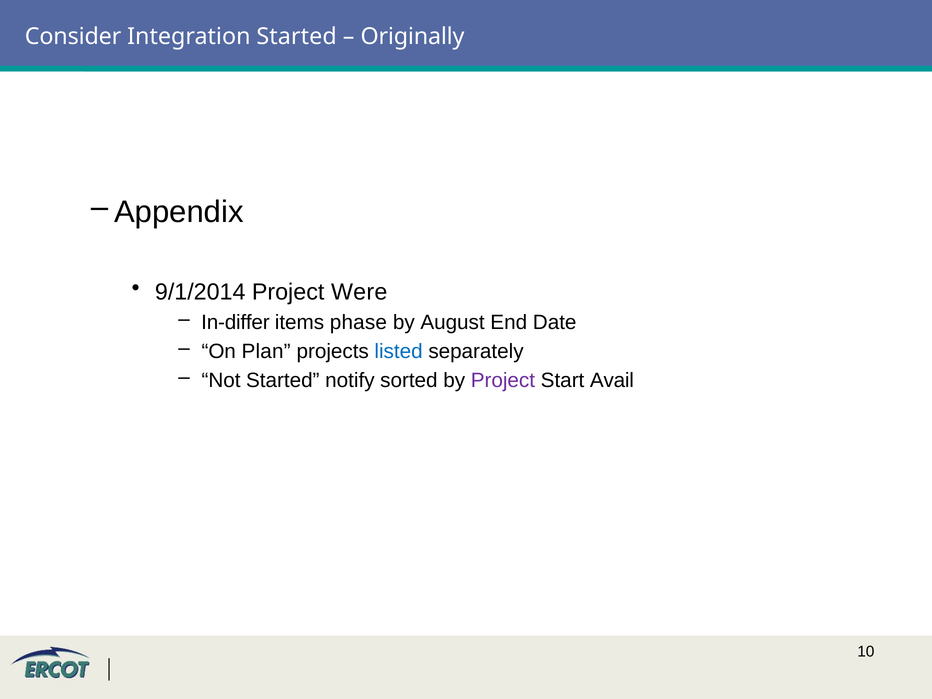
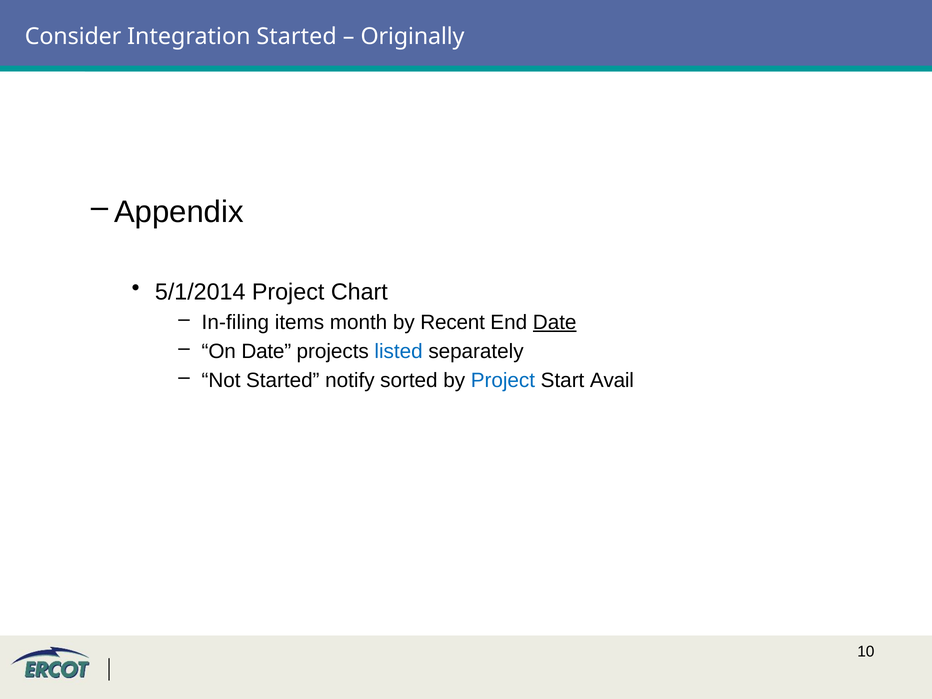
9/1/2014: 9/1/2014 -> 5/1/2014 (200, 292)
Were: Were -> Chart (359, 292)
In-differ: In-differ -> In-filing (235, 322)
phase: phase -> month (359, 322)
August: August -> Recent (453, 322)
Date underline: none -> present (555, 322)
On Plan: Plan -> Date (266, 351)
Project colour: purple -> blue (503, 380)
